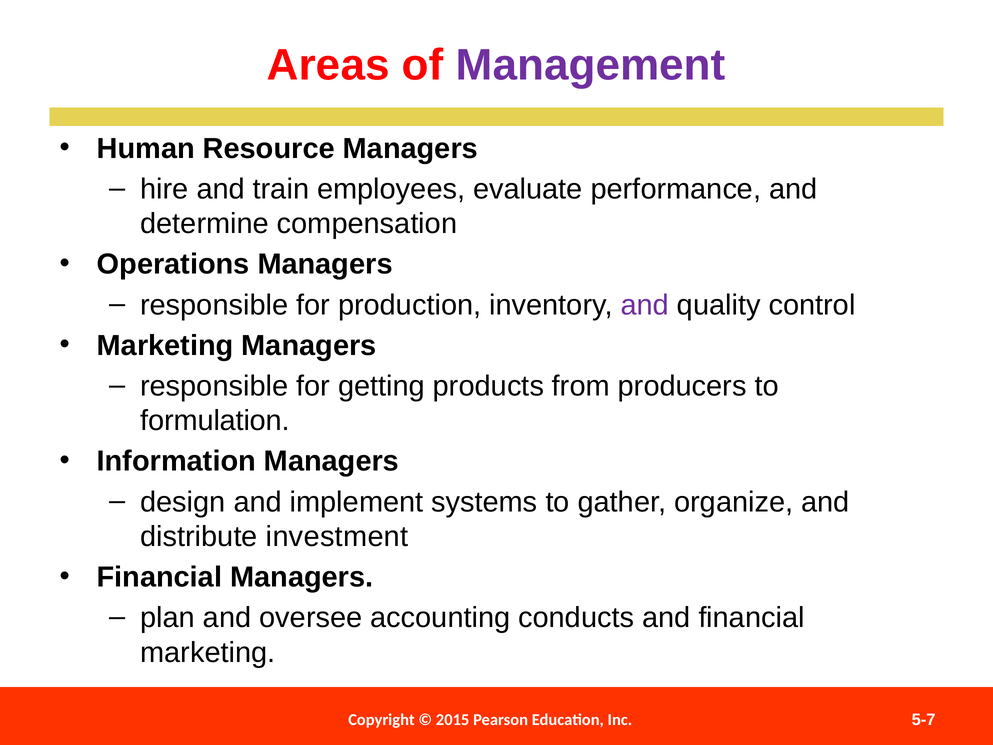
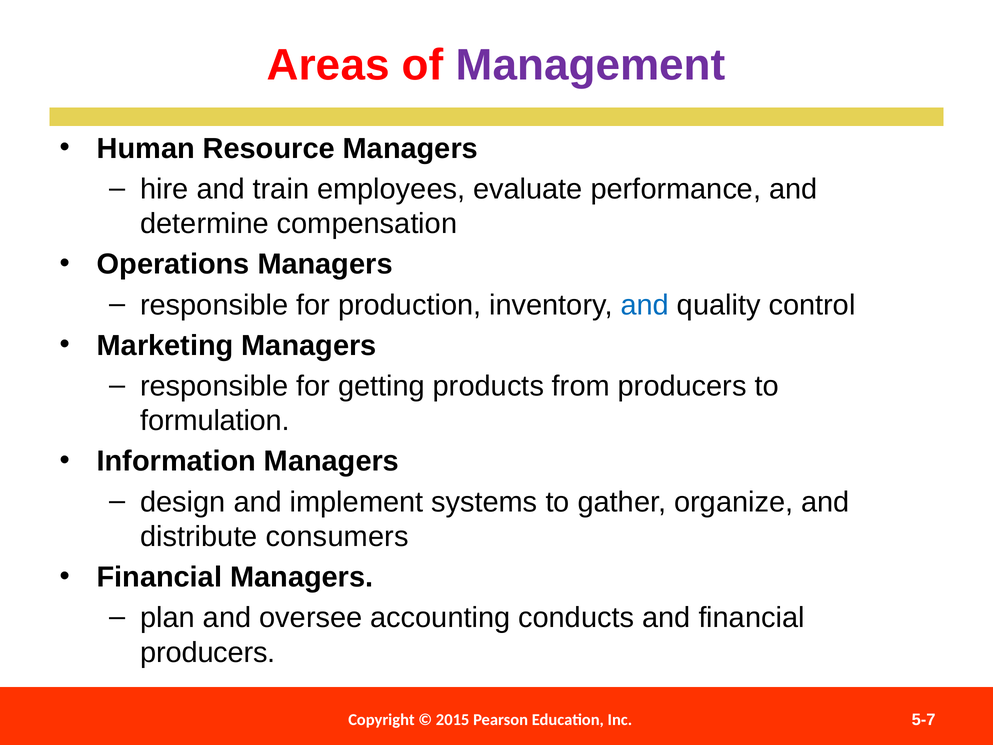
and colour: purple -> blue (645, 305)
investment: investment -> consumers (337, 537)
marketing: marketing -> producers (208, 652)
